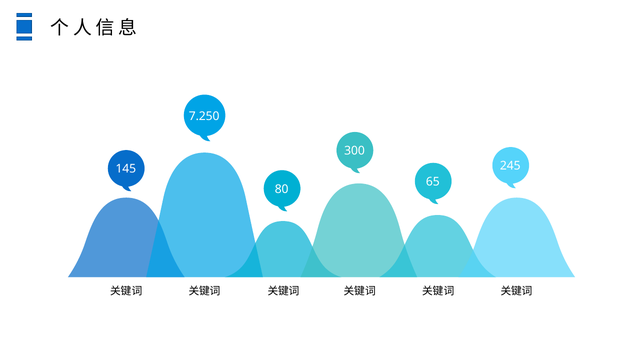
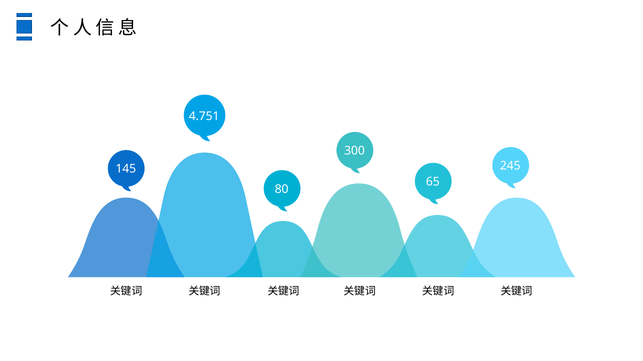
7.250: 7.250 -> 4.751 (204, 116)
